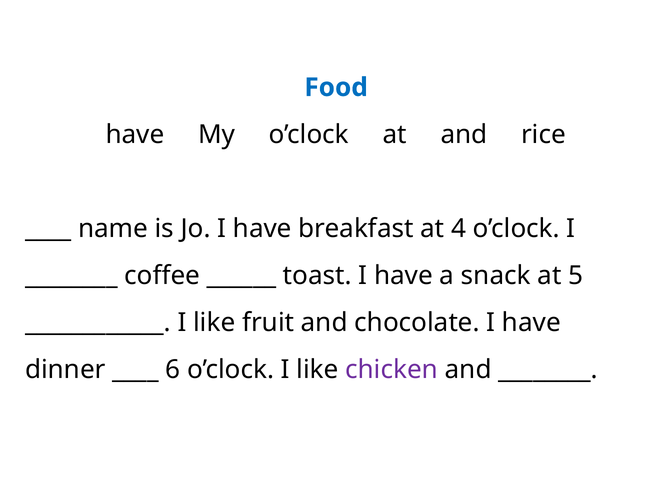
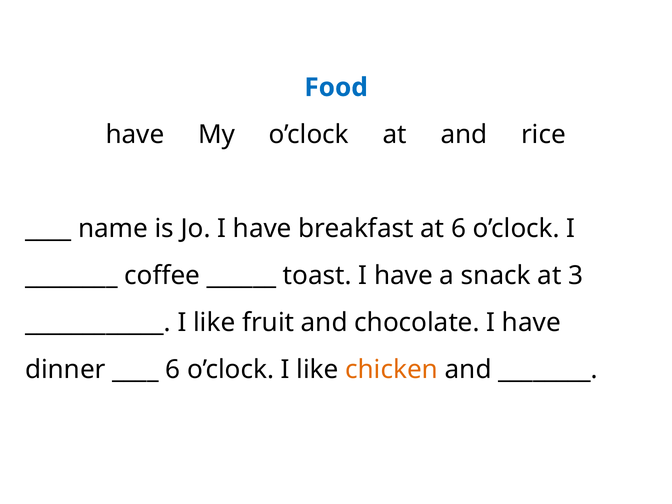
at 4: 4 -> 6 (459, 229)
5: 5 -> 3 (576, 276)
chicken colour: purple -> orange (392, 370)
